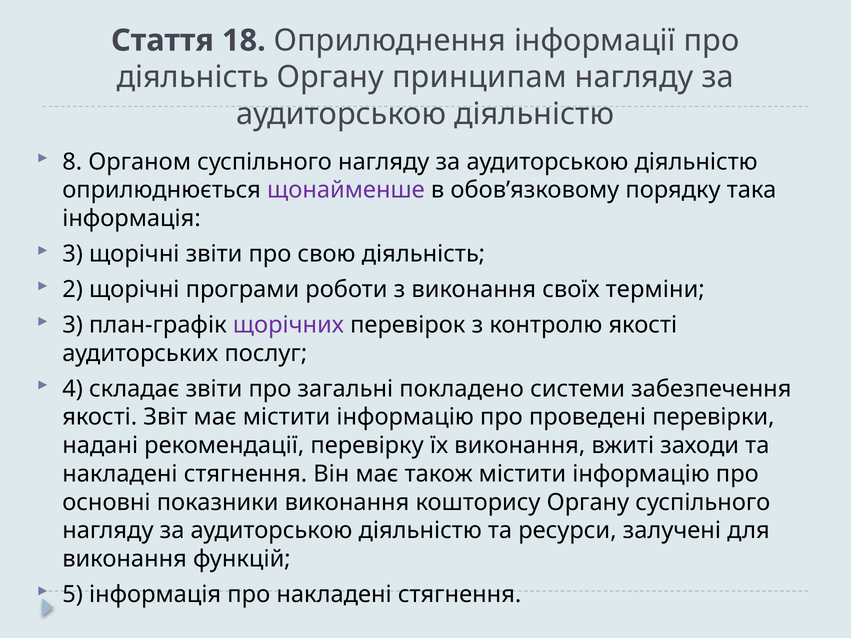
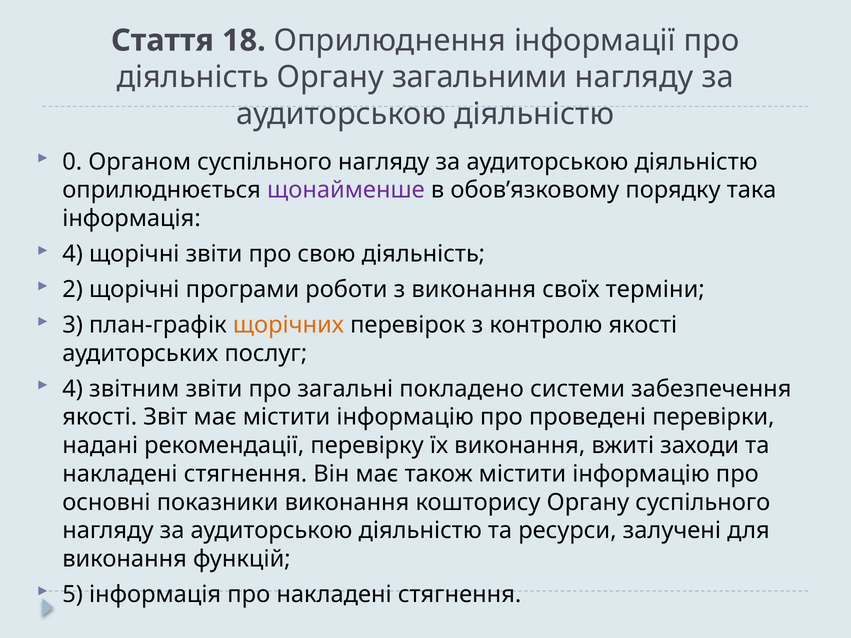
принципам: принципам -> загальними (480, 77)
8: 8 -> 0 (72, 162)
3: 3 -> 4 (73, 254)
щорічних colour: purple -> orange (288, 325)
складає: складає -> звітним (134, 389)
